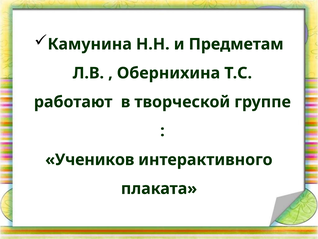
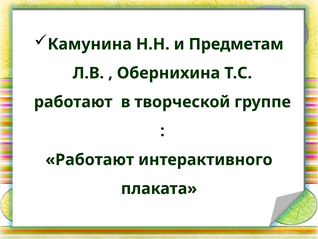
Учеников: Учеников -> Работают (90, 159)
